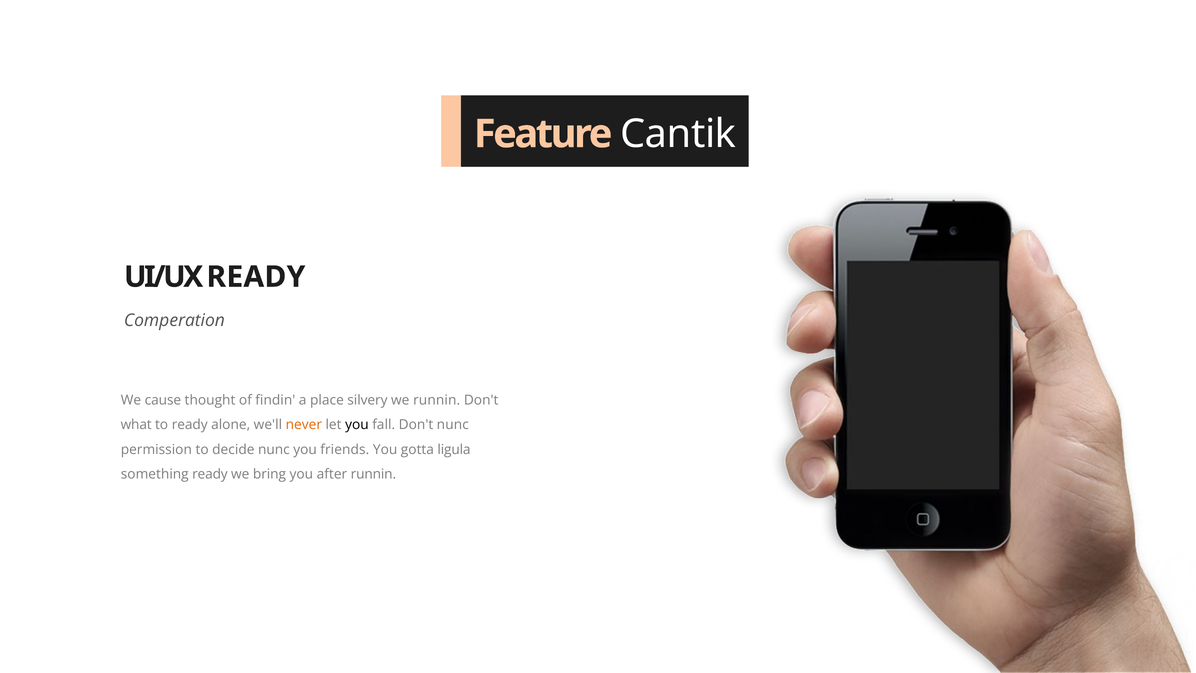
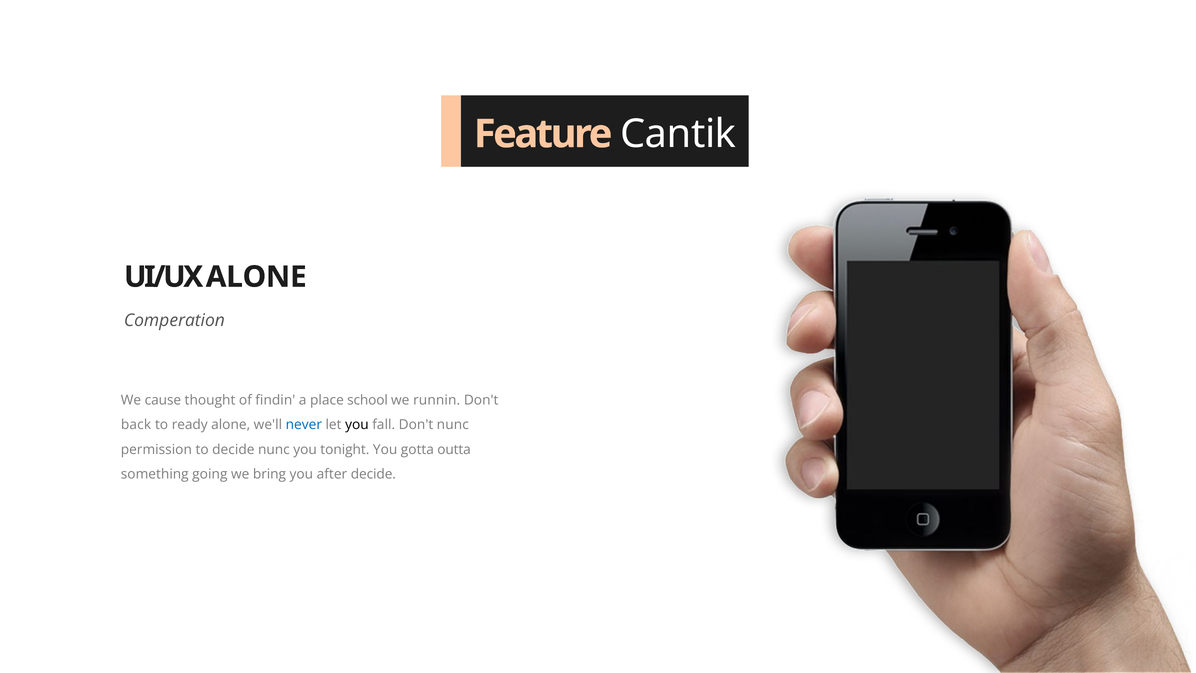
UI/UX READY: READY -> ALONE (256, 277)
silvery: silvery -> school (367, 400)
what: what -> back (136, 425)
never colour: orange -> blue (304, 425)
friends: friends -> tonight (345, 449)
ligula: ligula -> outta (454, 449)
something ready: ready -> going (210, 474)
after runnin: runnin -> decide (373, 474)
